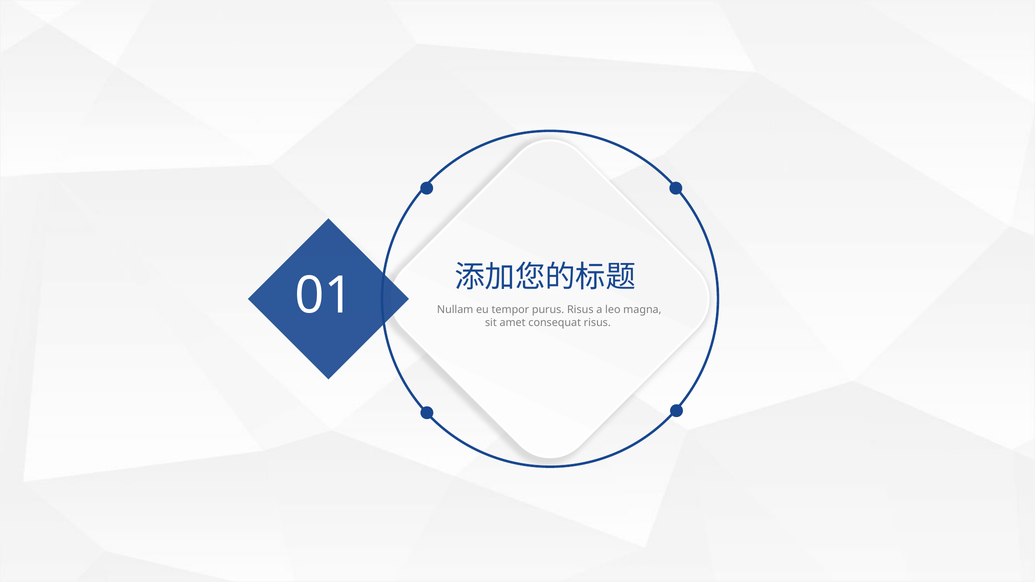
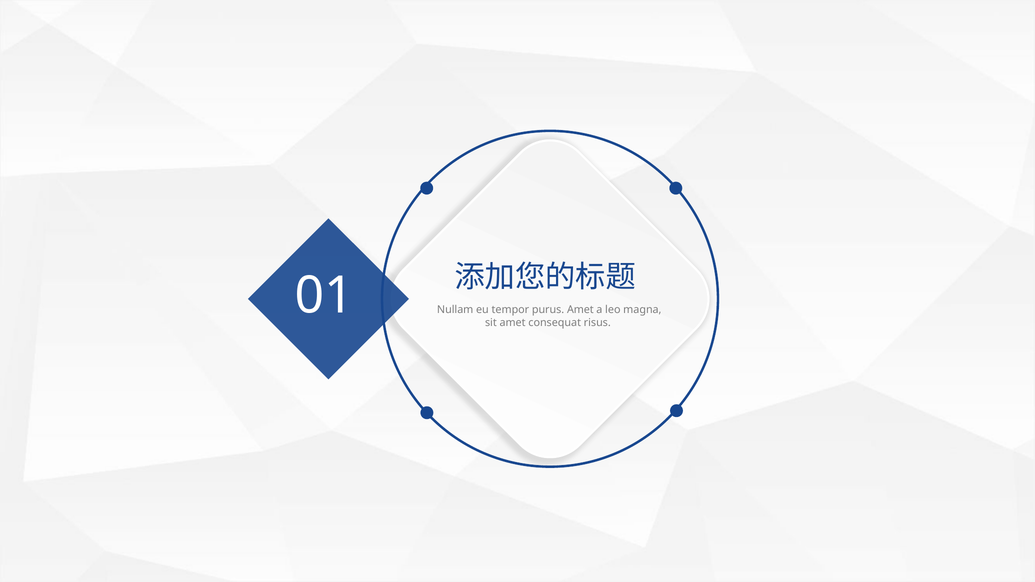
purus Risus: Risus -> Amet (580, 310)
